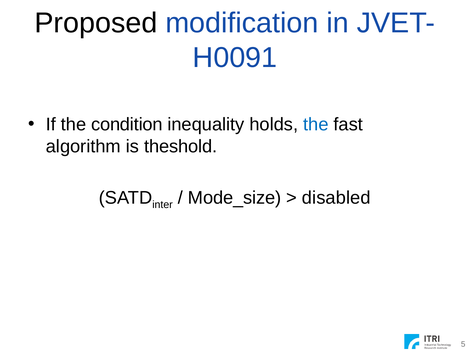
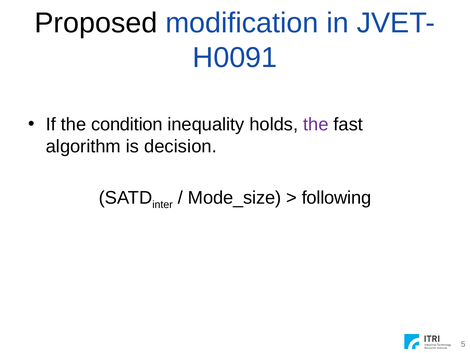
the colour: blue -> purple (316, 124)
theshold: theshold -> decision (181, 146)
disabled: disabled -> following (336, 197)
